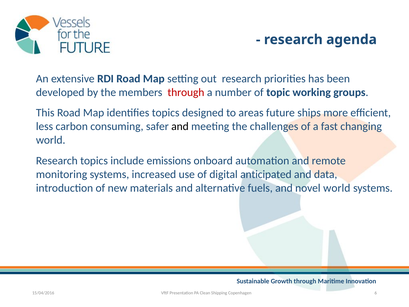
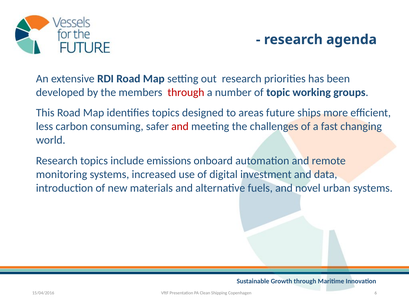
and colour: black -> red (180, 126)
anticipated: anticipated -> investment (266, 174)
novel world: world -> urban (337, 188)
